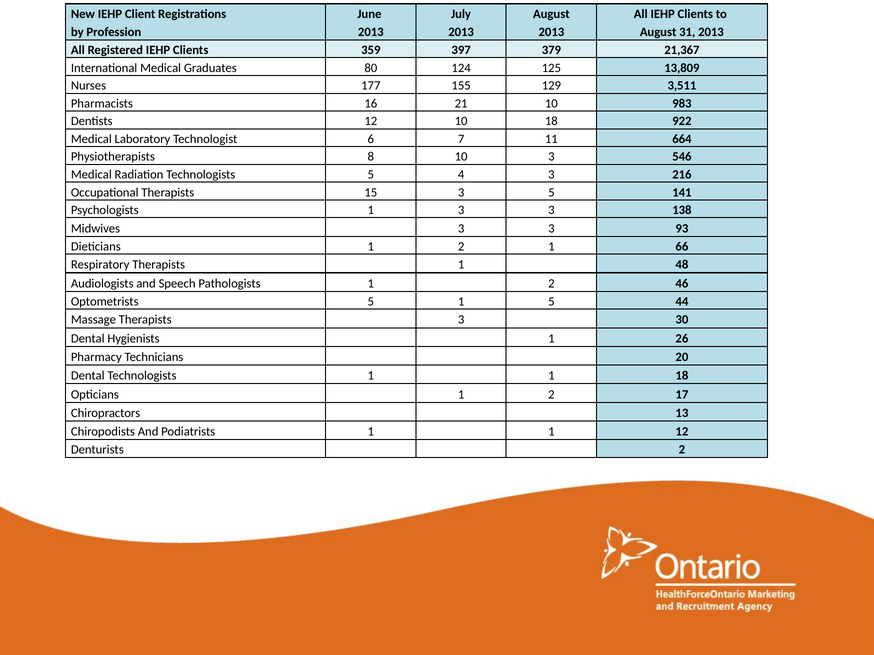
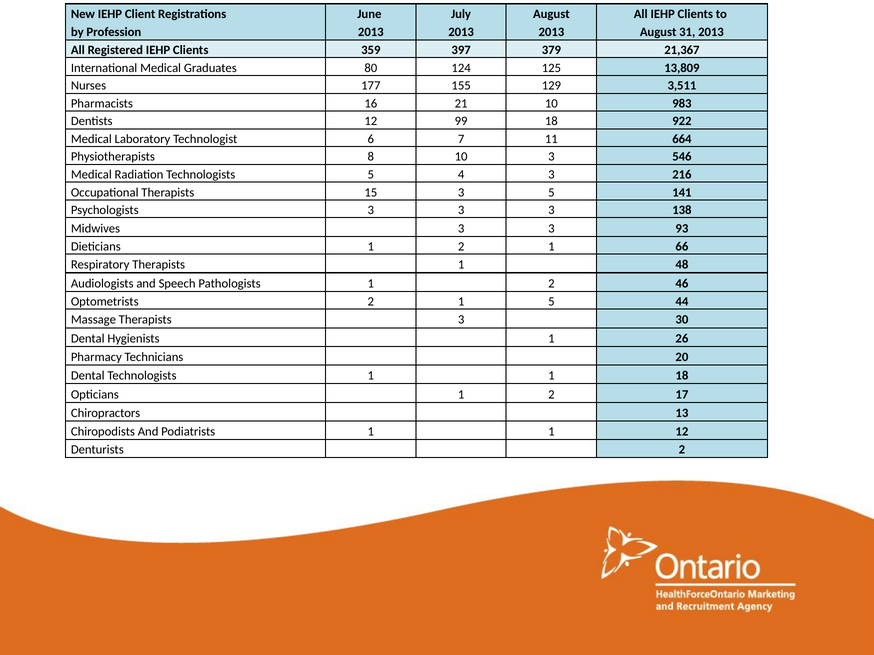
12 10: 10 -> 99 (461, 121)
Psychologists 1: 1 -> 3 (371, 210)
Optometrists 5: 5 -> 2 (371, 302)
